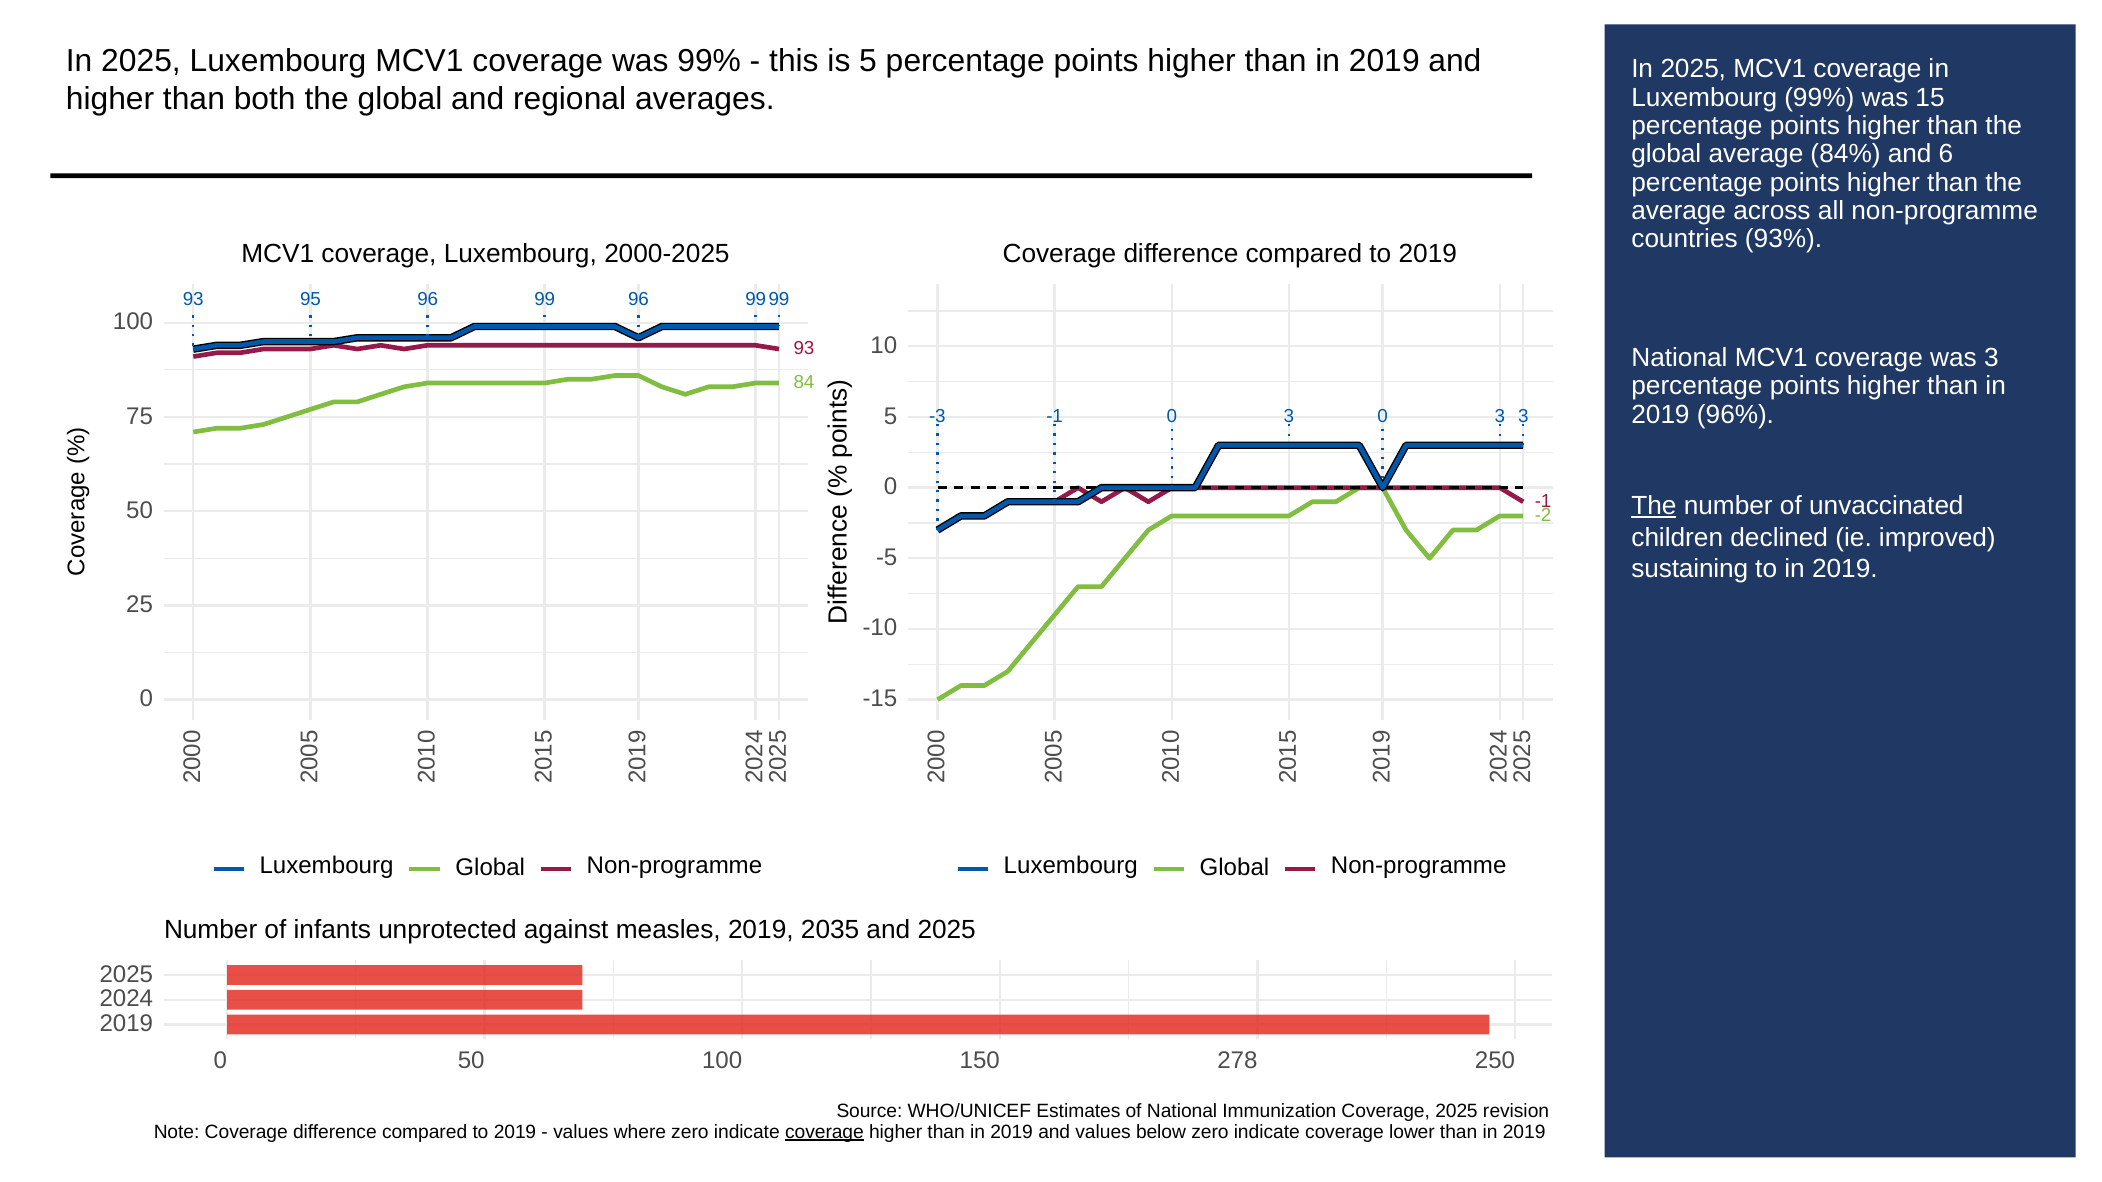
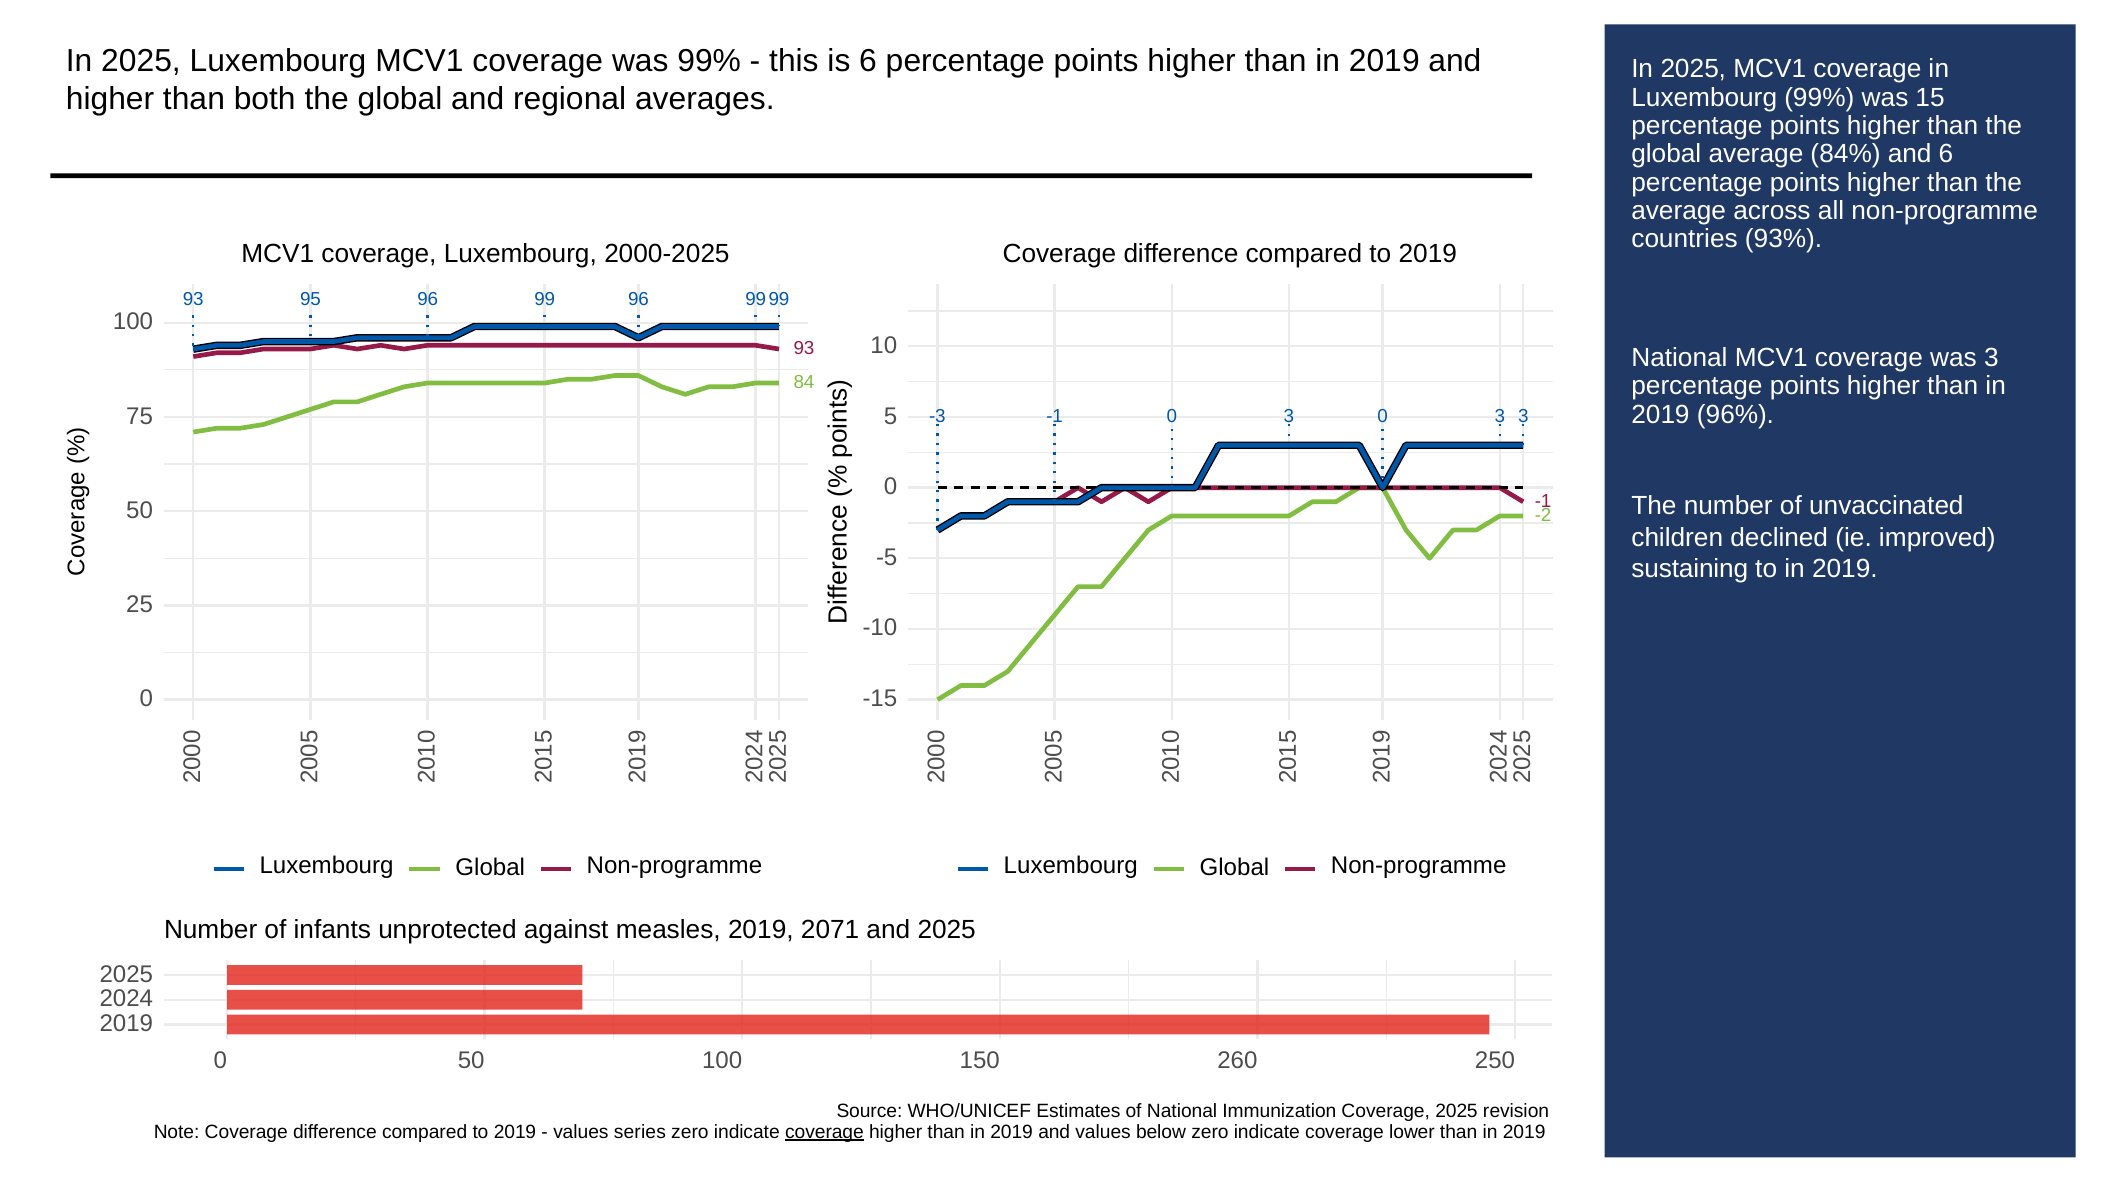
is 5: 5 -> 6 (868, 61)
The underline: present -> none (1654, 506)
2035: 2035 -> 2071 (830, 930)
278: 278 -> 260 (1237, 1061)
where: where -> series (640, 1132)
